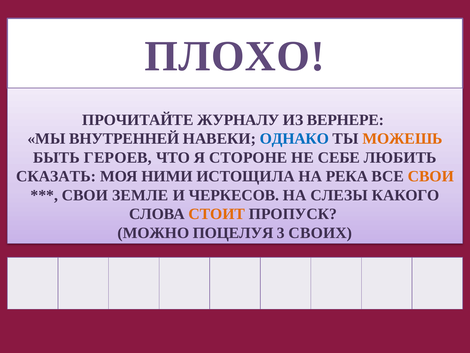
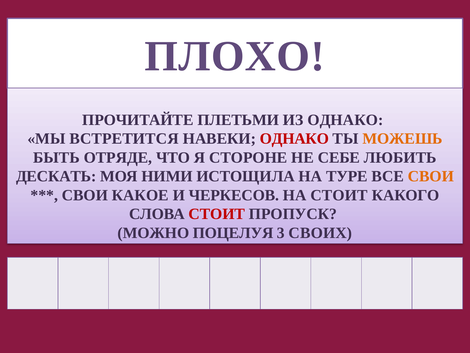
ЖУРНАЛУ: ЖУРНАЛУ -> ПЛЕТЬМИ (238, 120)
ИЗ ВЕРНЕРЕ: ВЕРНЕРЕ -> ОДНАКО (345, 120)
ВНУТРЕННЕЙ: ВНУТРЕННЕЙ -> ВСТРЕТИТСЯ (124, 139)
ОДНАКО colour: blue -> red (294, 139)
ГЕРОЕВ: ГЕРОЕВ -> ОТРЯДЕ (118, 157)
СКАЗАТЬ: СКАЗАТЬ -> ДЕСКАТЬ (56, 176)
РЕКА: РЕКА -> ТУРЕ (347, 176)
ЗЕМЛЕ: ЗЕМЛЕ -> КАКОЕ (140, 195)
НА СЛЕЗЫ: СЛЕЗЫ -> СТОИТ (339, 195)
СТОИТ colour: orange -> red (217, 214)
